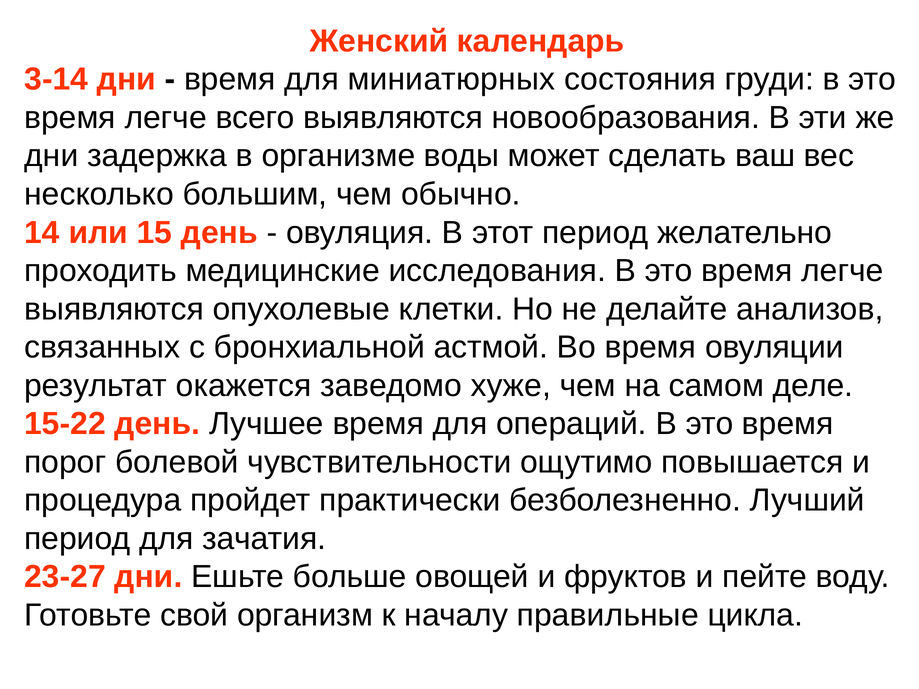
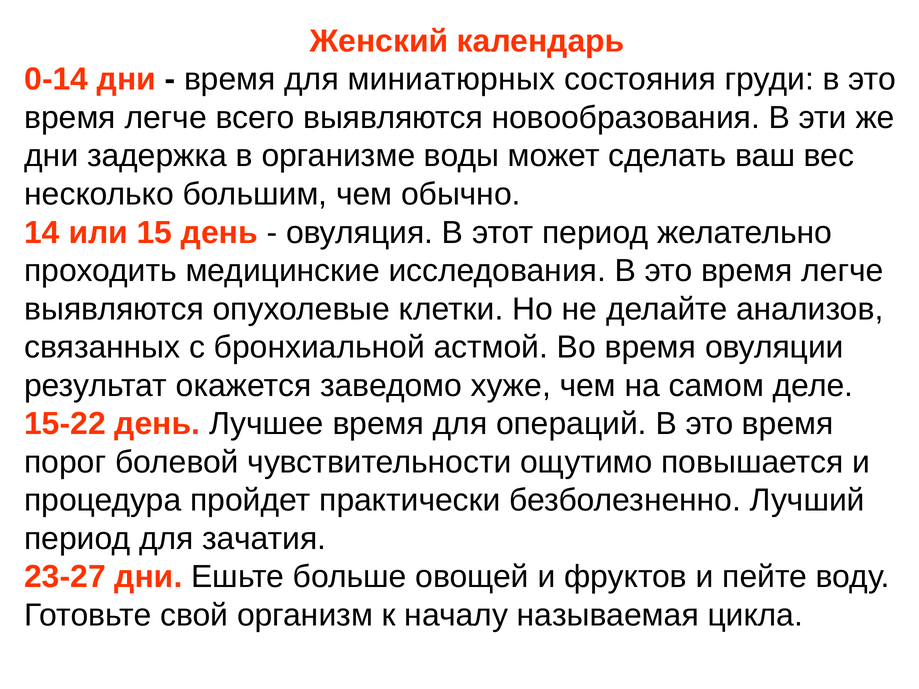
3-14: 3-14 -> 0-14 (56, 79)
правильные: правильные -> называемая (608, 615)
